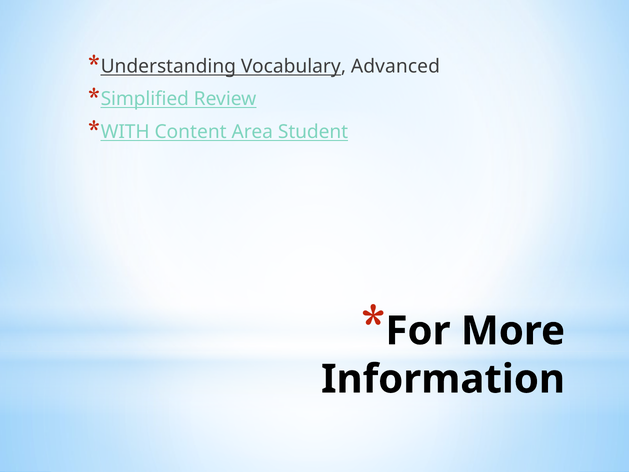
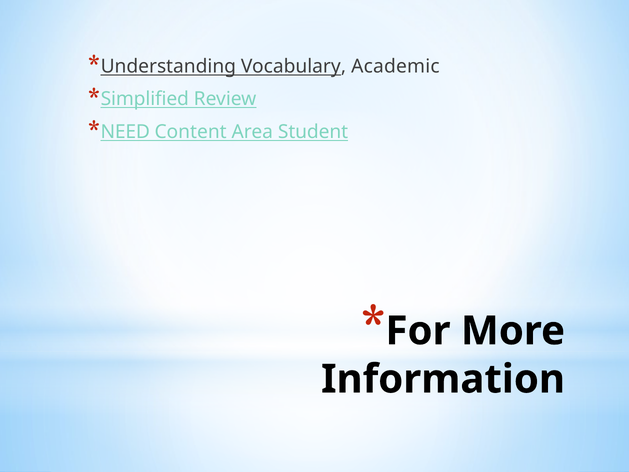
Advanced: Advanced -> Academic (395, 66)
WITH: WITH -> NEED (125, 132)
